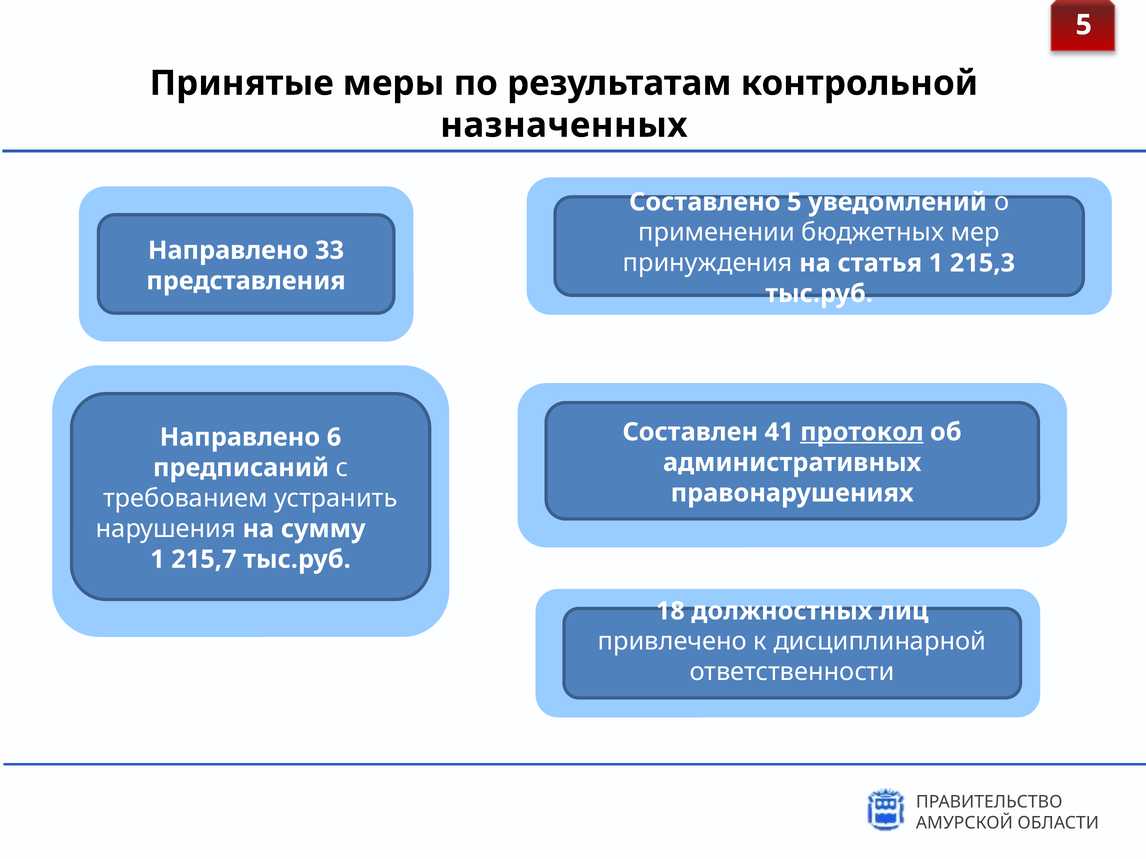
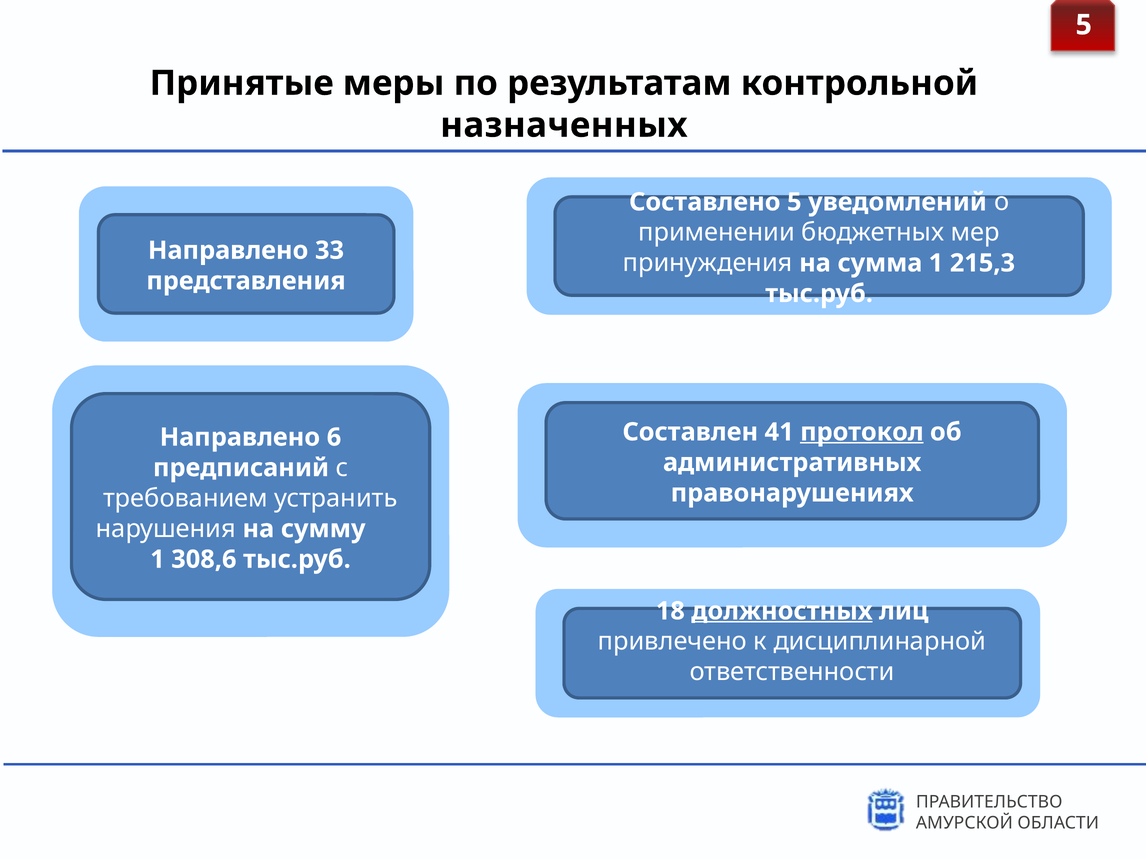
статья: статья -> сумма (880, 263)
215,7: 215,7 -> 308,6 (204, 560)
должностных underline: none -> present (782, 611)
